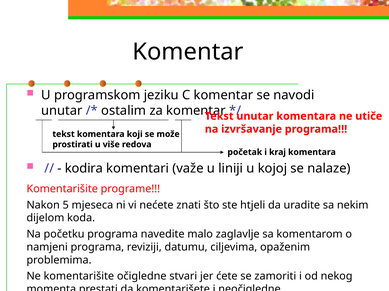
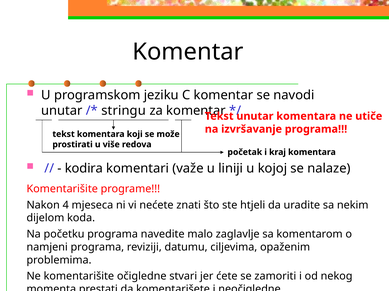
ostalim: ostalim -> stringu (124, 111)
5: 5 -> 4 (66, 206)
